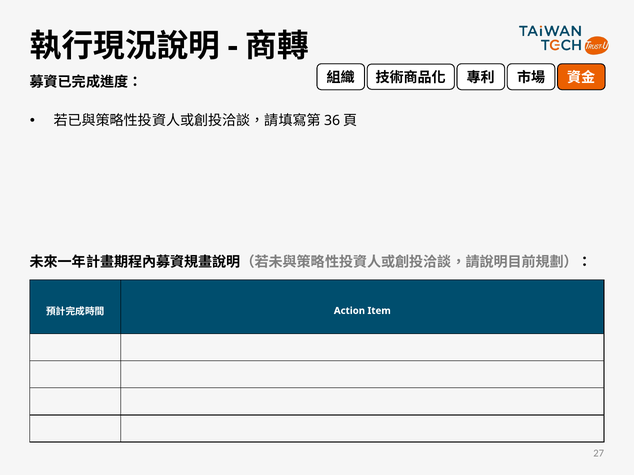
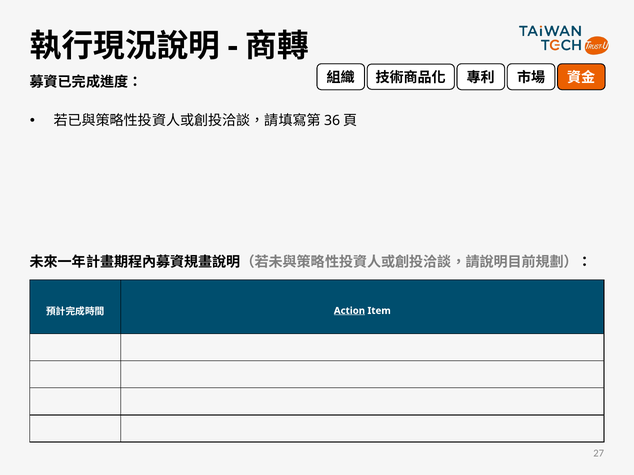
Action underline: none -> present (349, 311)
